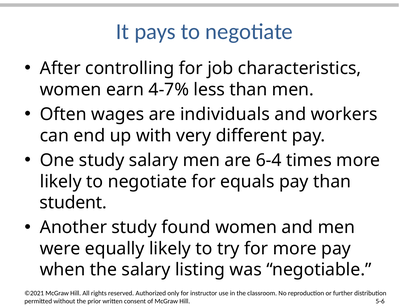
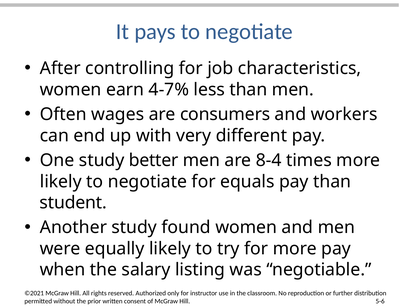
individuals: individuals -> consumers (225, 114)
study salary: salary -> better (154, 160)
6-4: 6-4 -> 8-4 (269, 160)
